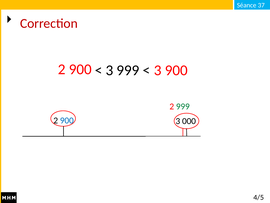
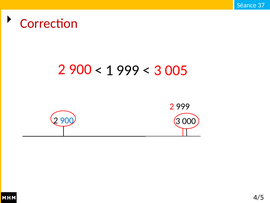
900: 900 -> 005 (176, 70)
3: 3 -> 1 (109, 70)
999 colour: green -> black (183, 106)
